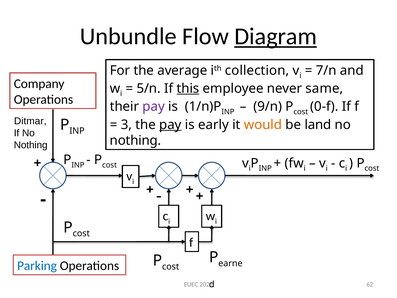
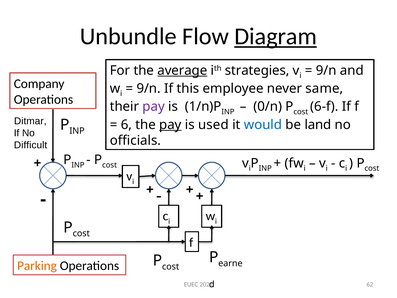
average underline: none -> present (182, 70)
collection: collection -> strategies (257, 70)
7/n: 7/n -> 9/n (326, 70)
5/n: 5/n -> 9/n (149, 88)
this underline: present -> none (188, 88)
9/n: 9/n -> 0/n (268, 106)
0-f: 0-f -> 6-f (324, 106)
3: 3 -> 6 (126, 125)
early: early -> used (213, 125)
would colour: orange -> blue (263, 125)
nothing: nothing -> officials (135, 140)
Nothing: Nothing -> Difficult (31, 145)
Parking colour: blue -> orange (37, 266)
